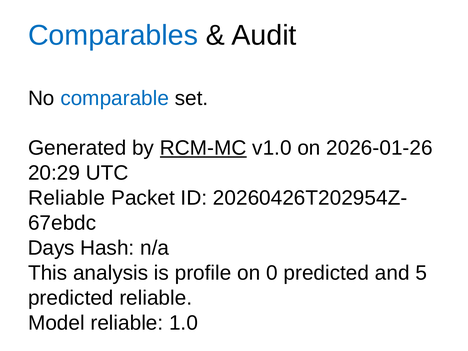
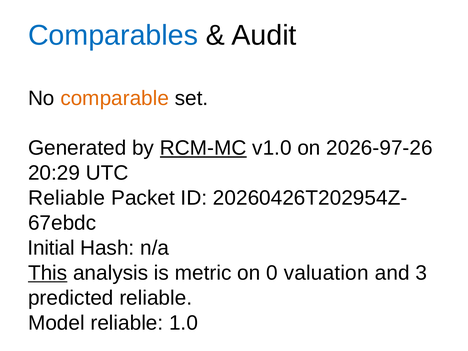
comparable colour: blue -> orange (115, 98)
2026-01-26: 2026-01-26 -> 2026-97-26 (379, 148)
Days: Days -> Initial (51, 248)
This underline: none -> present (48, 273)
profile: profile -> metric (203, 273)
0 predicted: predicted -> valuation (326, 273)
5: 5 -> 3 (421, 273)
